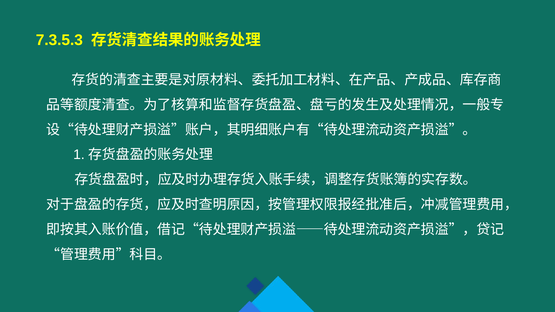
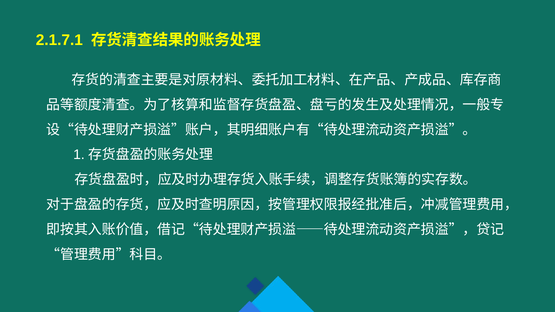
7.3.5.3: 7.3.5.3 -> 2.1.7.1 (59, 40)
